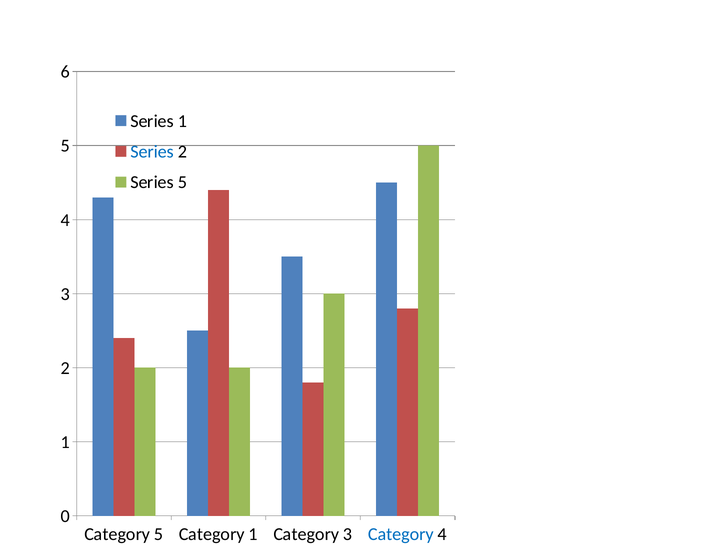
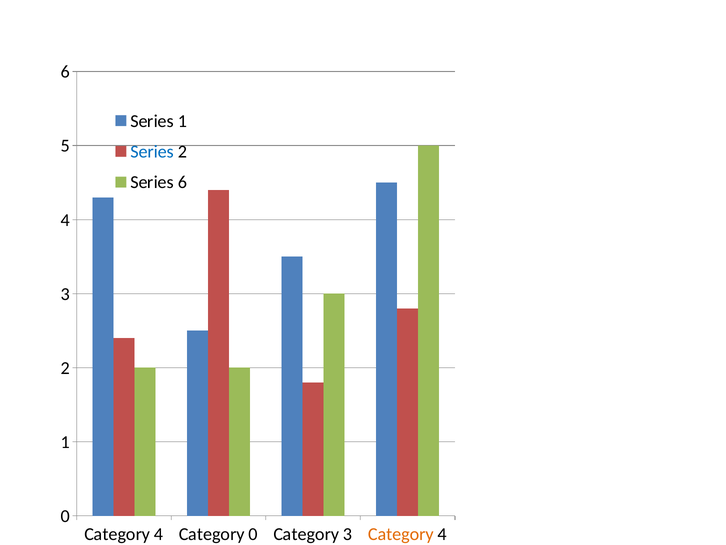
Series 5: 5 -> 6 (182, 182)
5: 5 -> 4 (158, 534)
Category 1: 1 -> 0 (253, 534)
Category colour: blue -> orange (401, 534)
